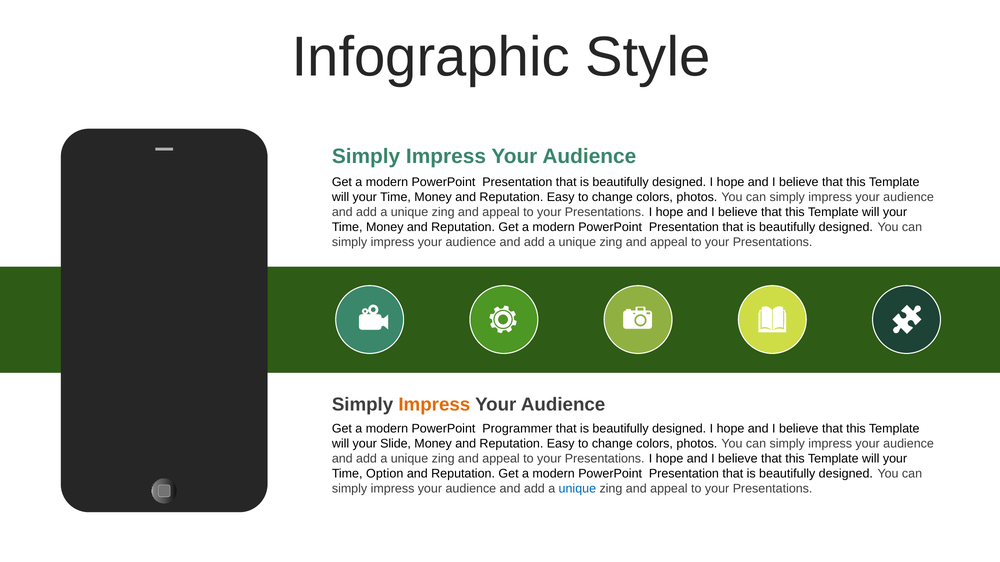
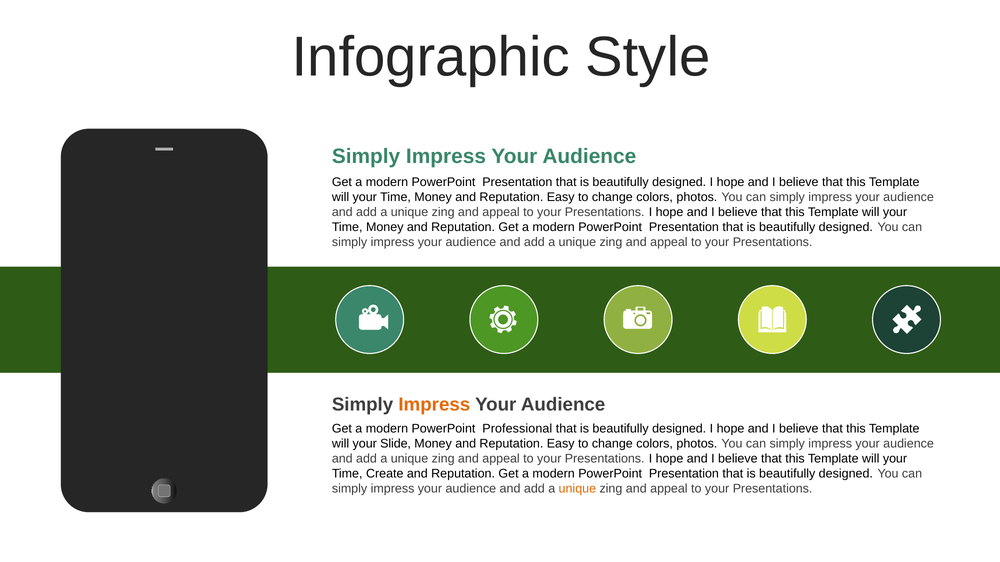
Programmer: Programmer -> Professional (517, 429)
Option: Option -> Create (385, 474)
unique colour: blue -> orange (577, 489)
